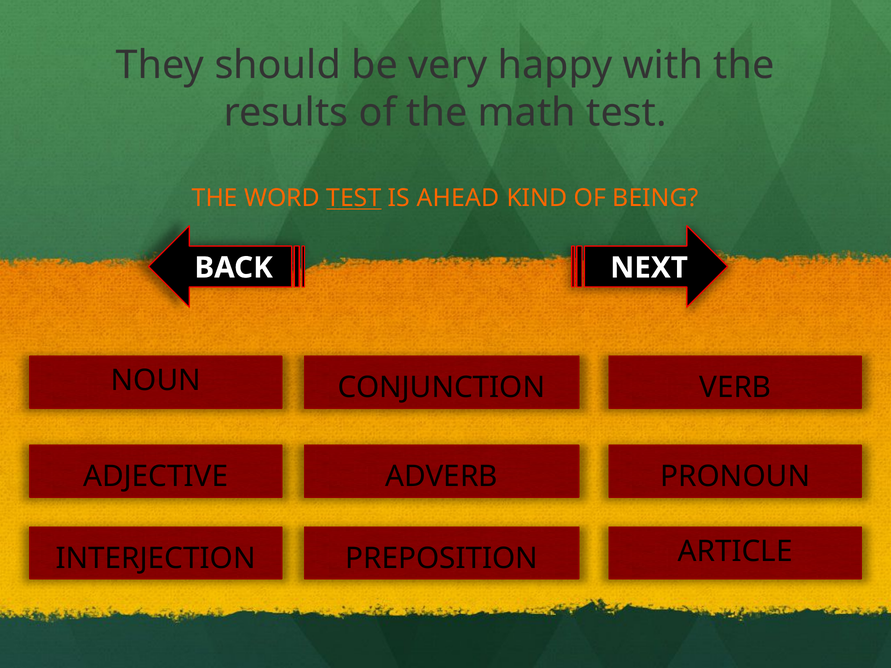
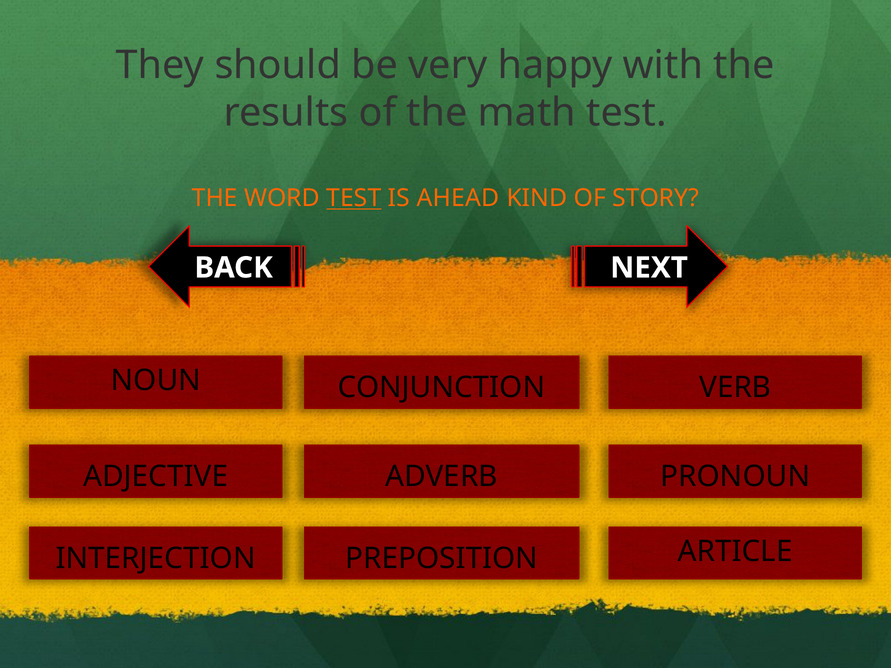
BEING: BEING -> STORY (656, 198)
